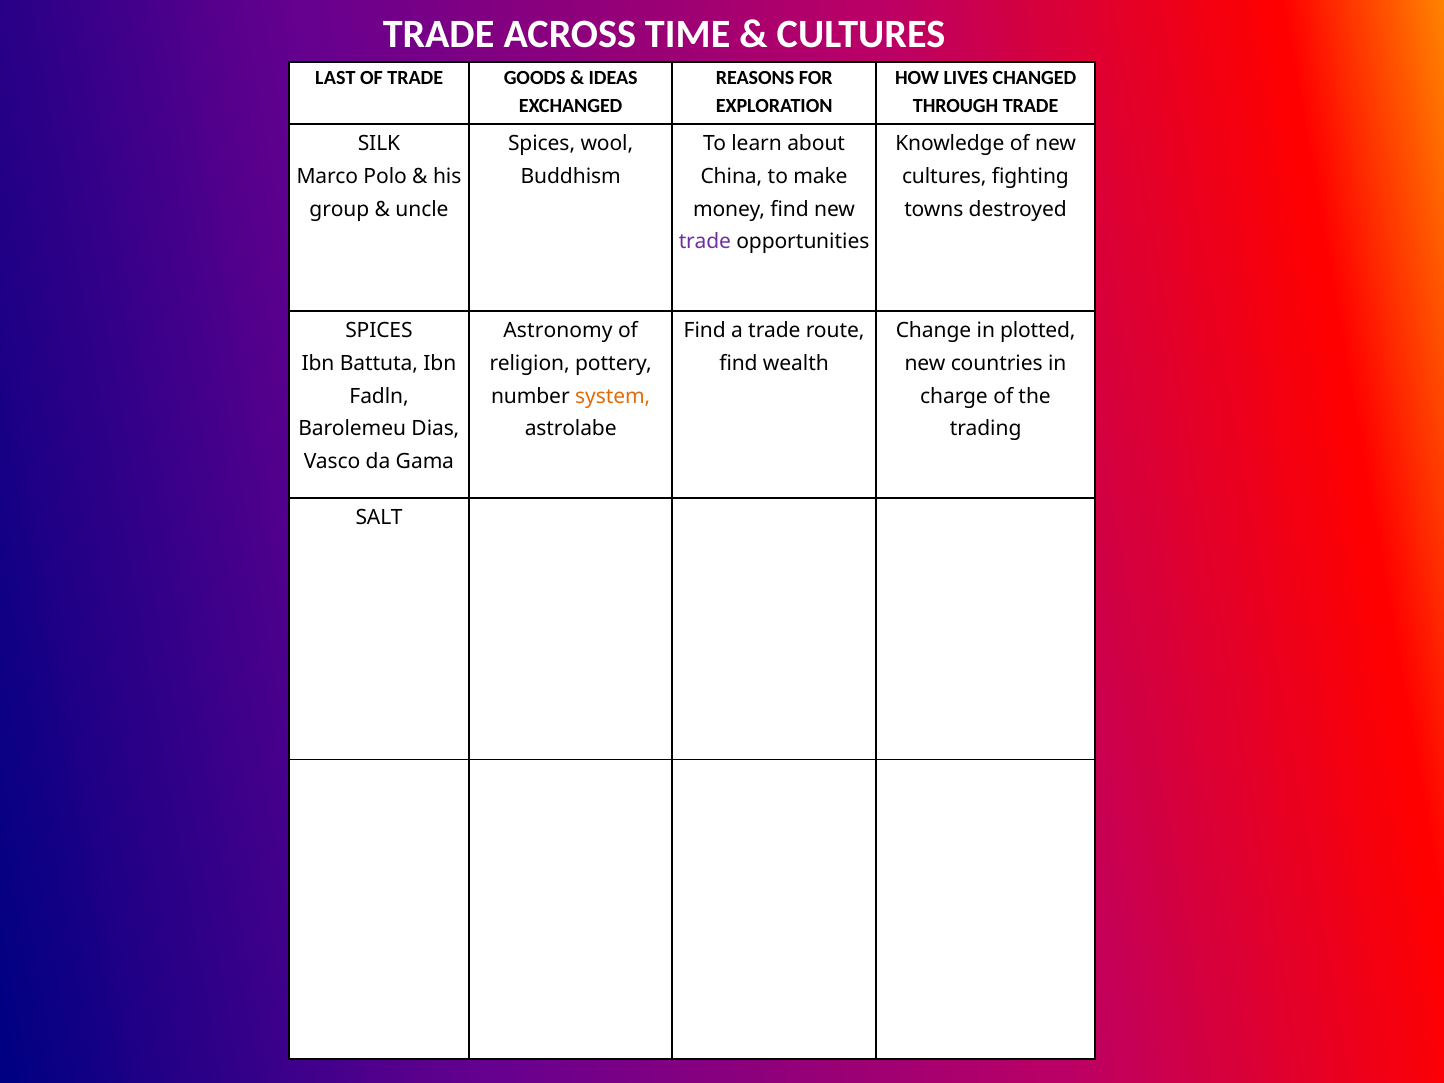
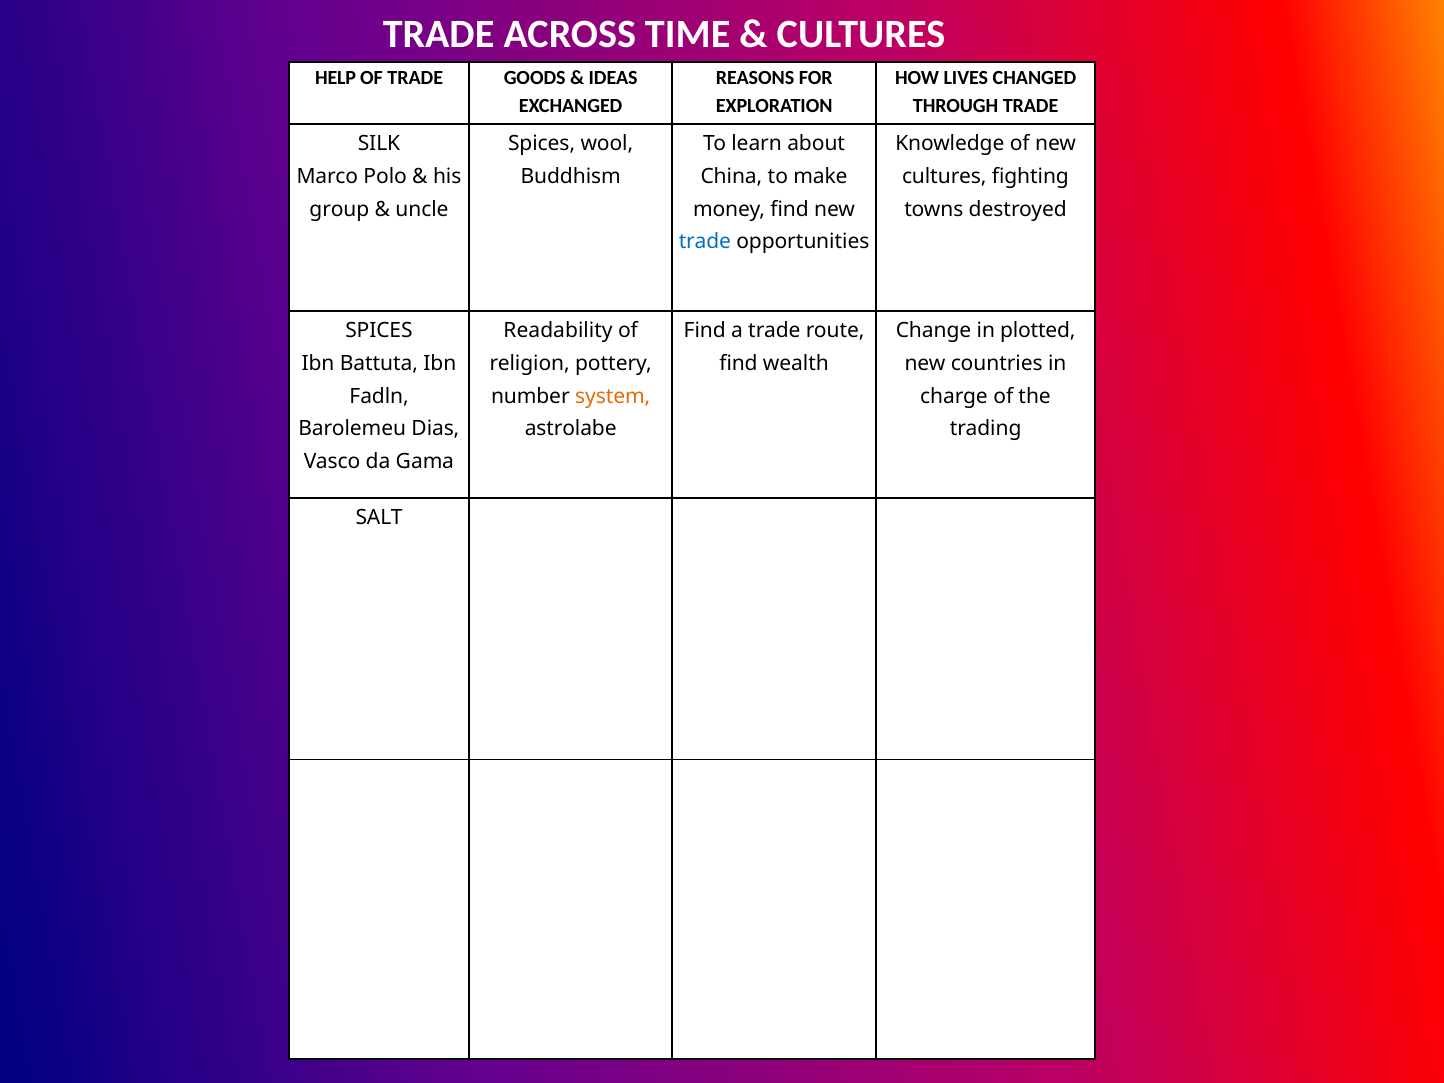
LAST: LAST -> HELP (336, 78)
trade colour: purple -> blue (705, 242)
Astronomy: Astronomy -> Readability (558, 331)
